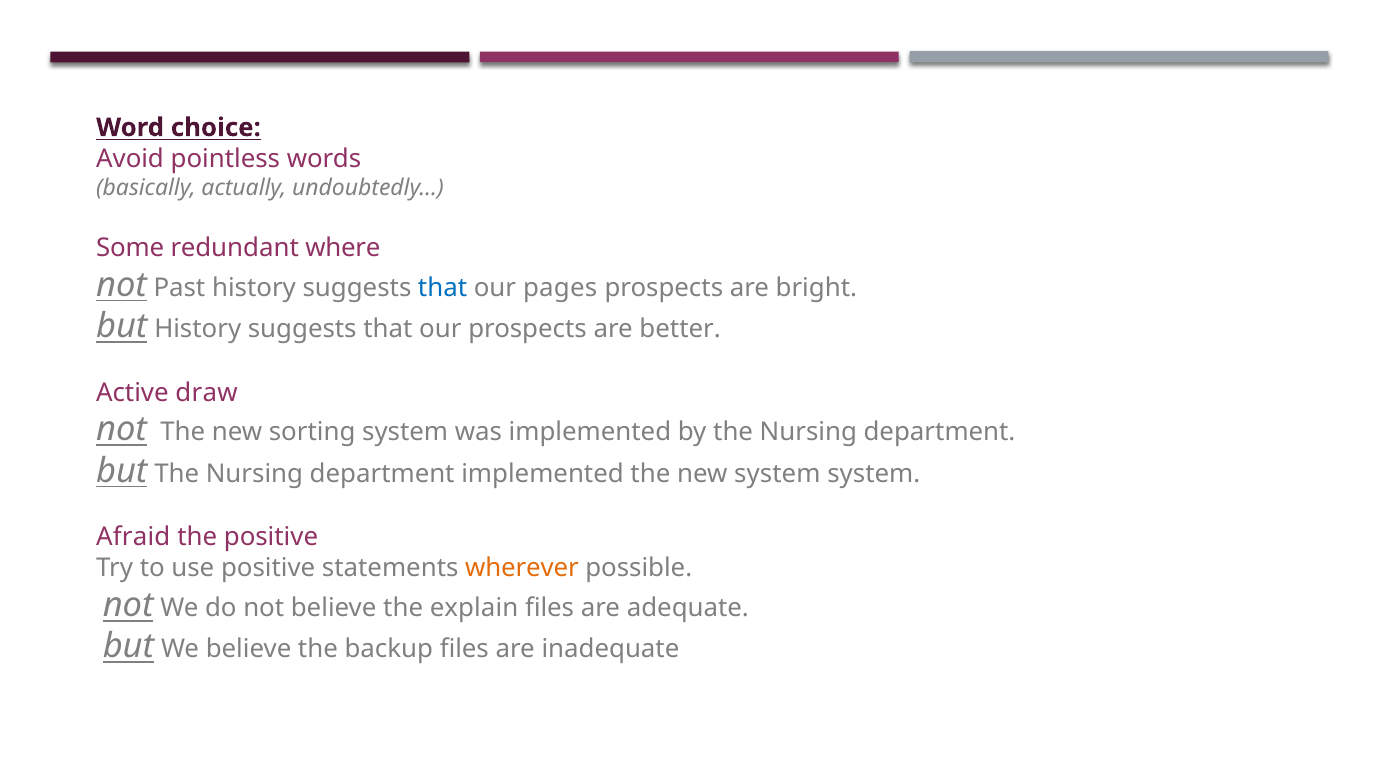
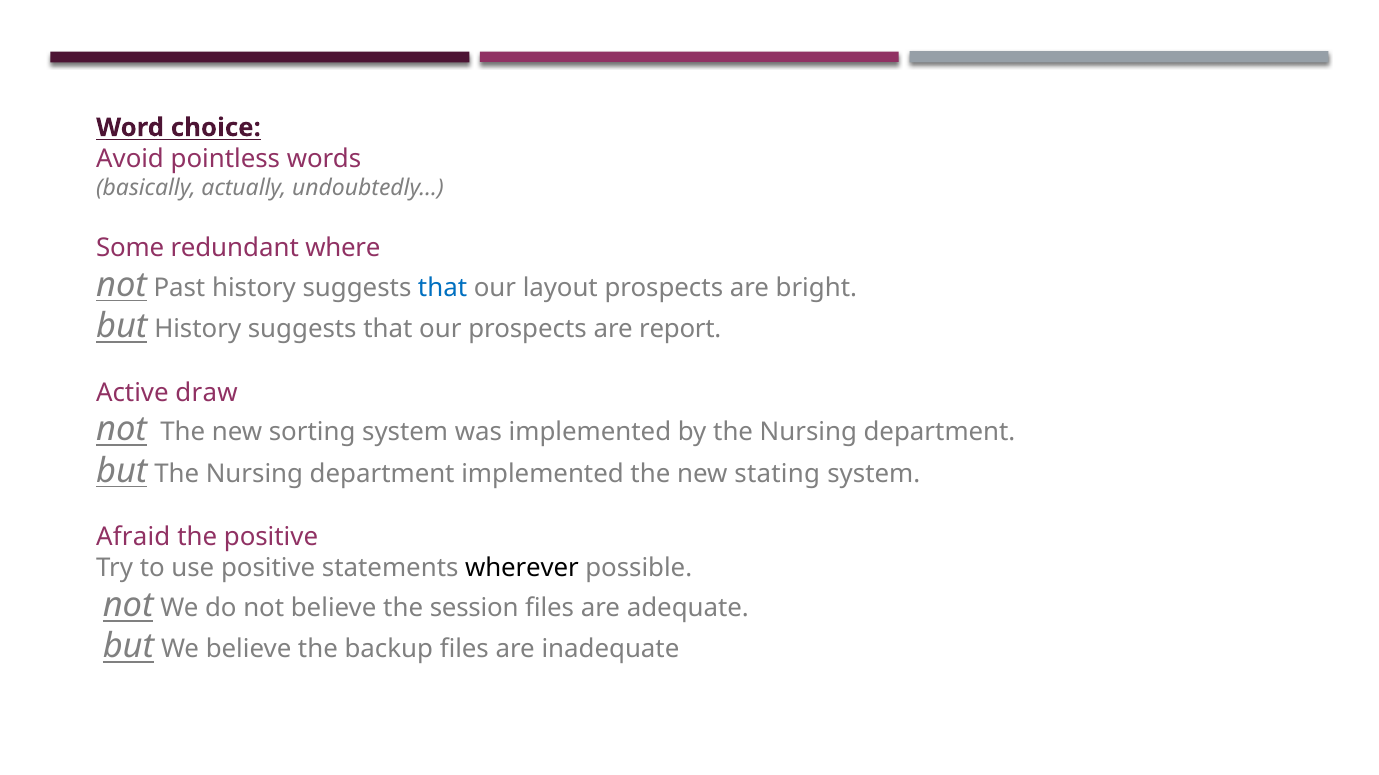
pages: pages -> layout (560, 288)
better: better -> report (680, 329)
new system: system -> stating (777, 474)
wherever colour: orange -> black (522, 569)
explain: explain -> session (474, 609)
